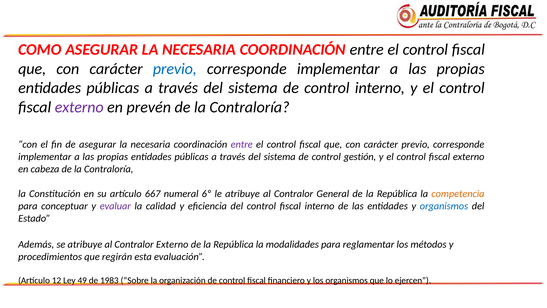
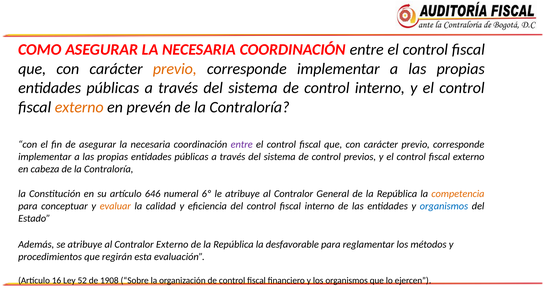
previo colour: blue -> orange (175, 69)
externo colour: purple -> orange (79, 107)
gestión: gestión -> previos (360, 157)
667: 667 -> 646 (153, 194)
evaluar colour: purple -> orange (115, 206)
modalidades: modalidades -> desfavorable (292, 244)
12: 12 -> 16 (57, 280)
49: 49 -> 52 (82, 280)
1983: 1983 -> 1908 (109, 280)
